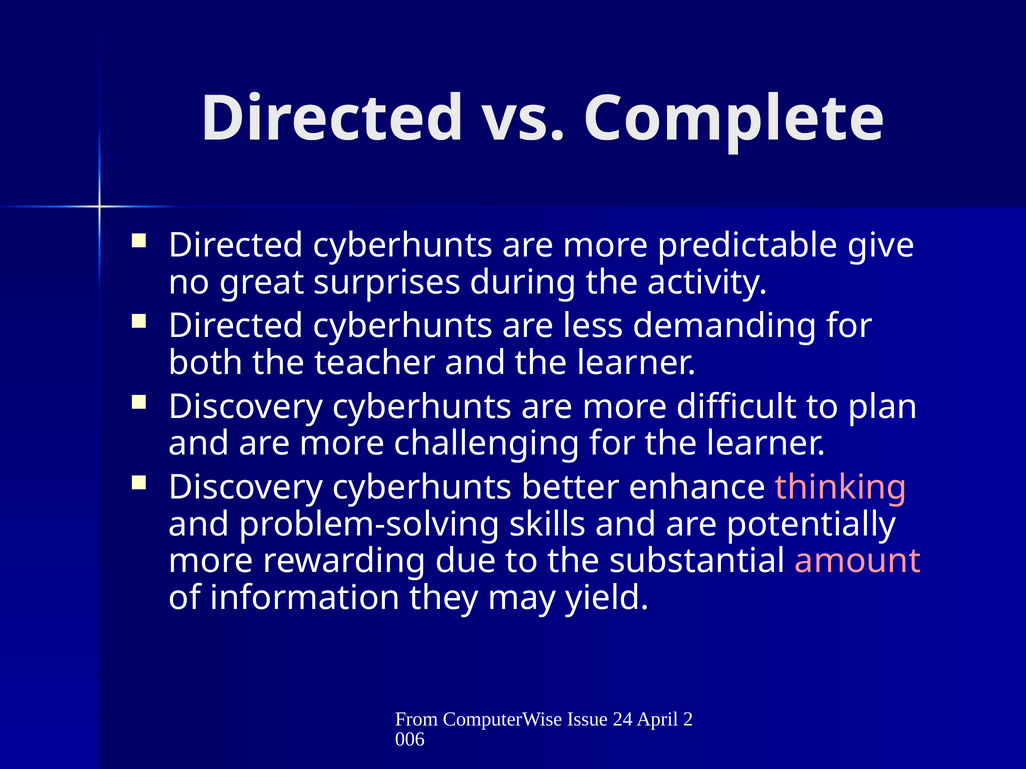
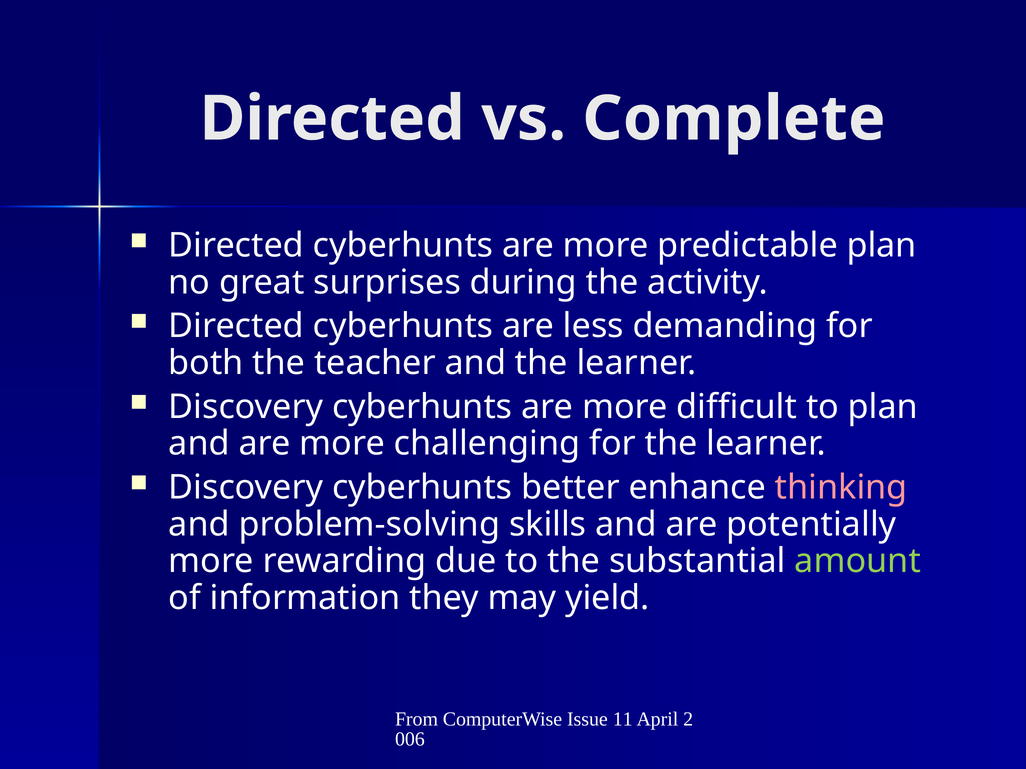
predictable give: give -> plan (881, 246)
amount colour: pink -> light green (858, 562)
24: 24 -> 11 (623, 720)
